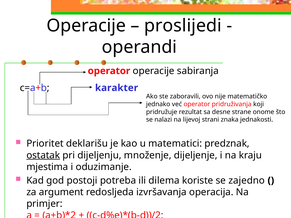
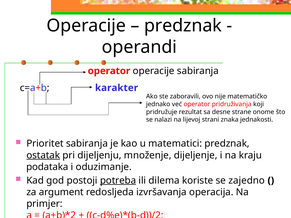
proslijedi: proslijedi -> predznak (183, 26)
Prioritet deklarišu: deklarišu -> sabiranja (87, 144)
mjestima: mjestima -> podataka (47, 167)
potreba underline: none -> present (118, 181)
